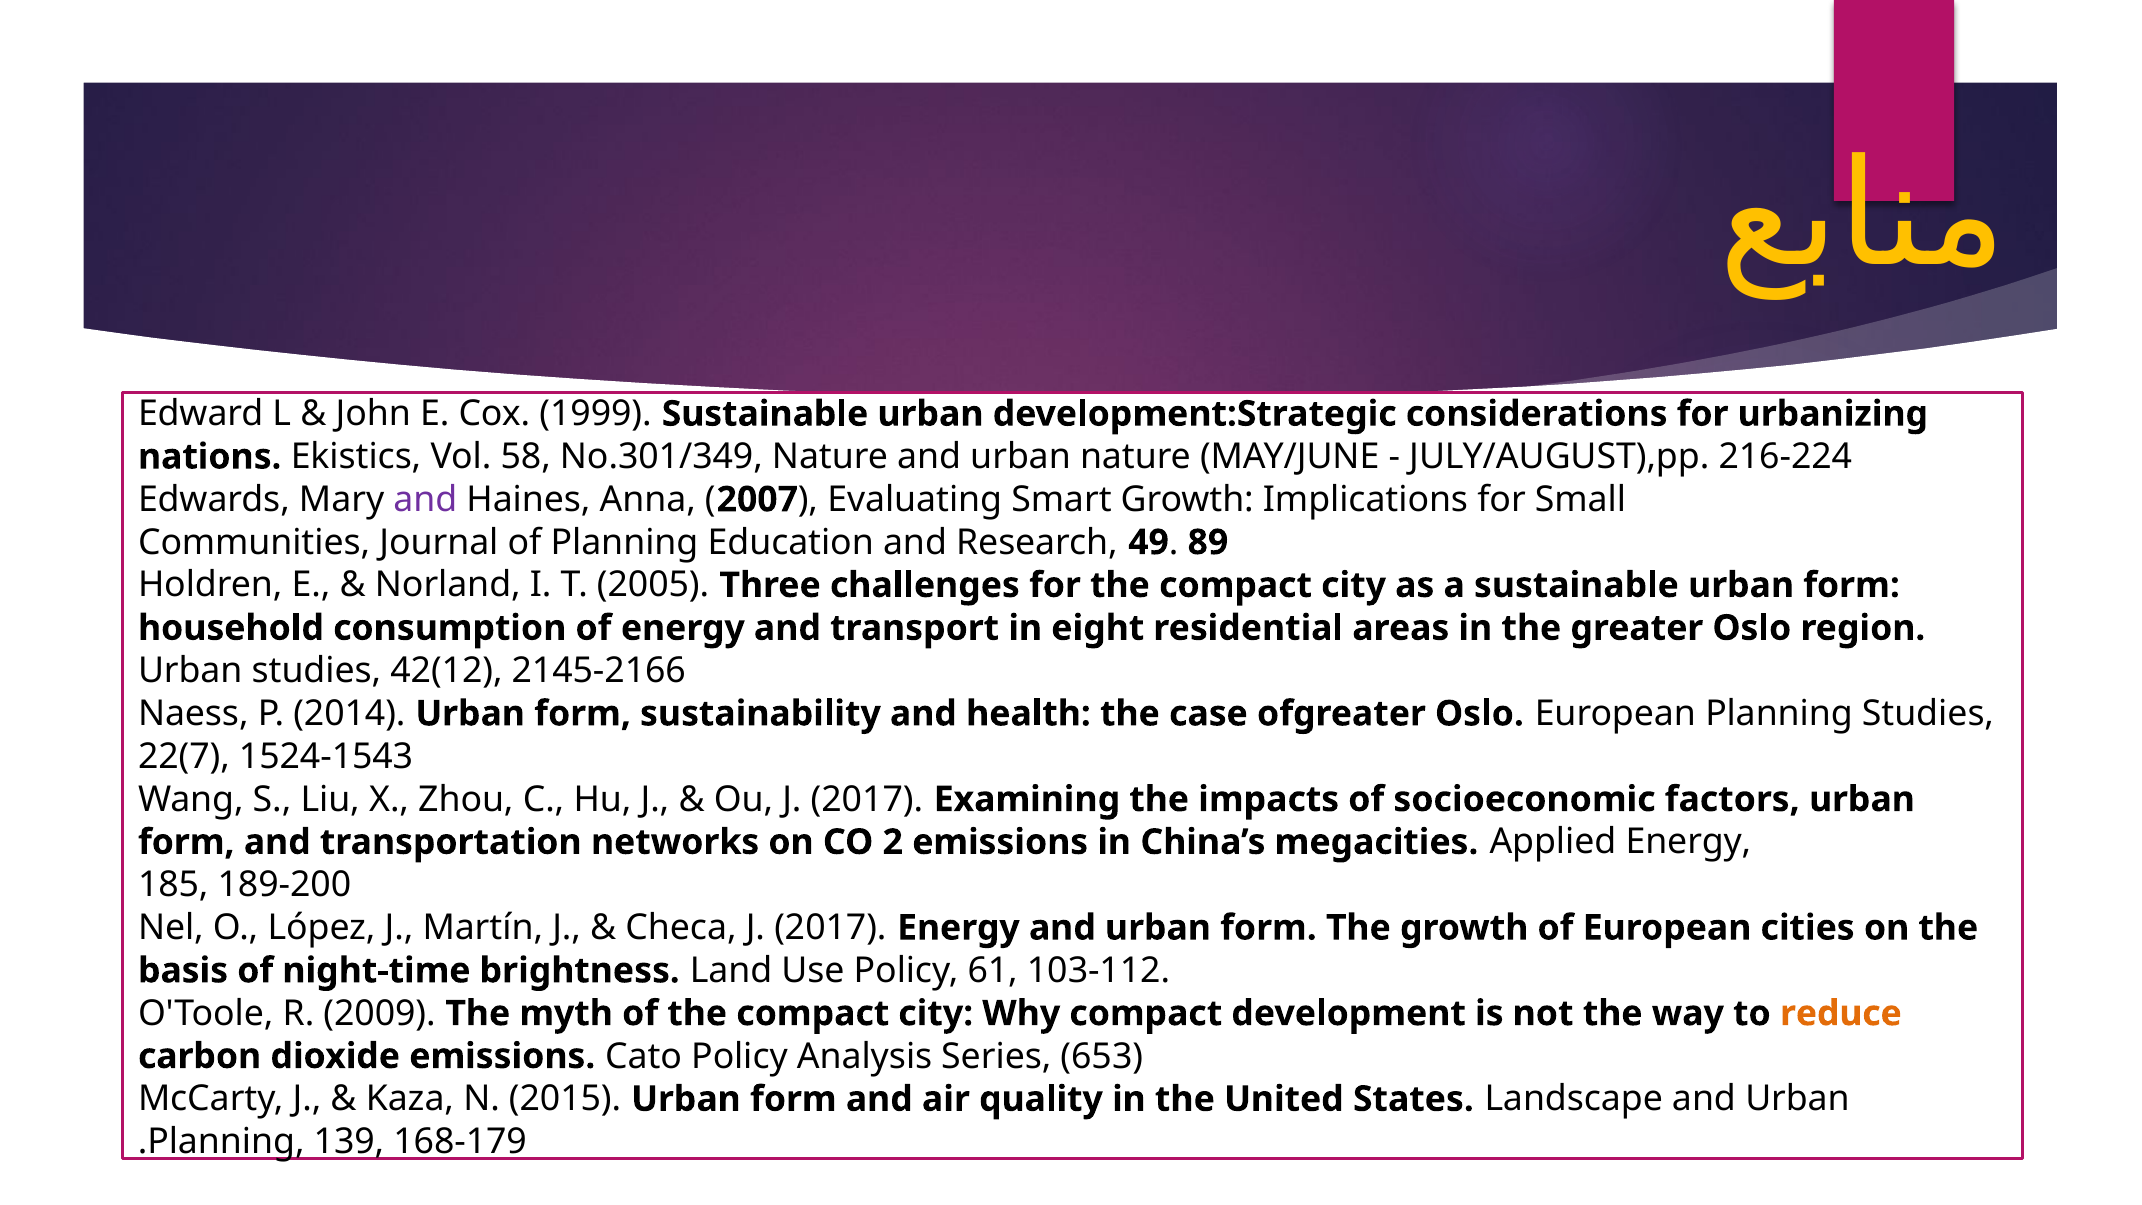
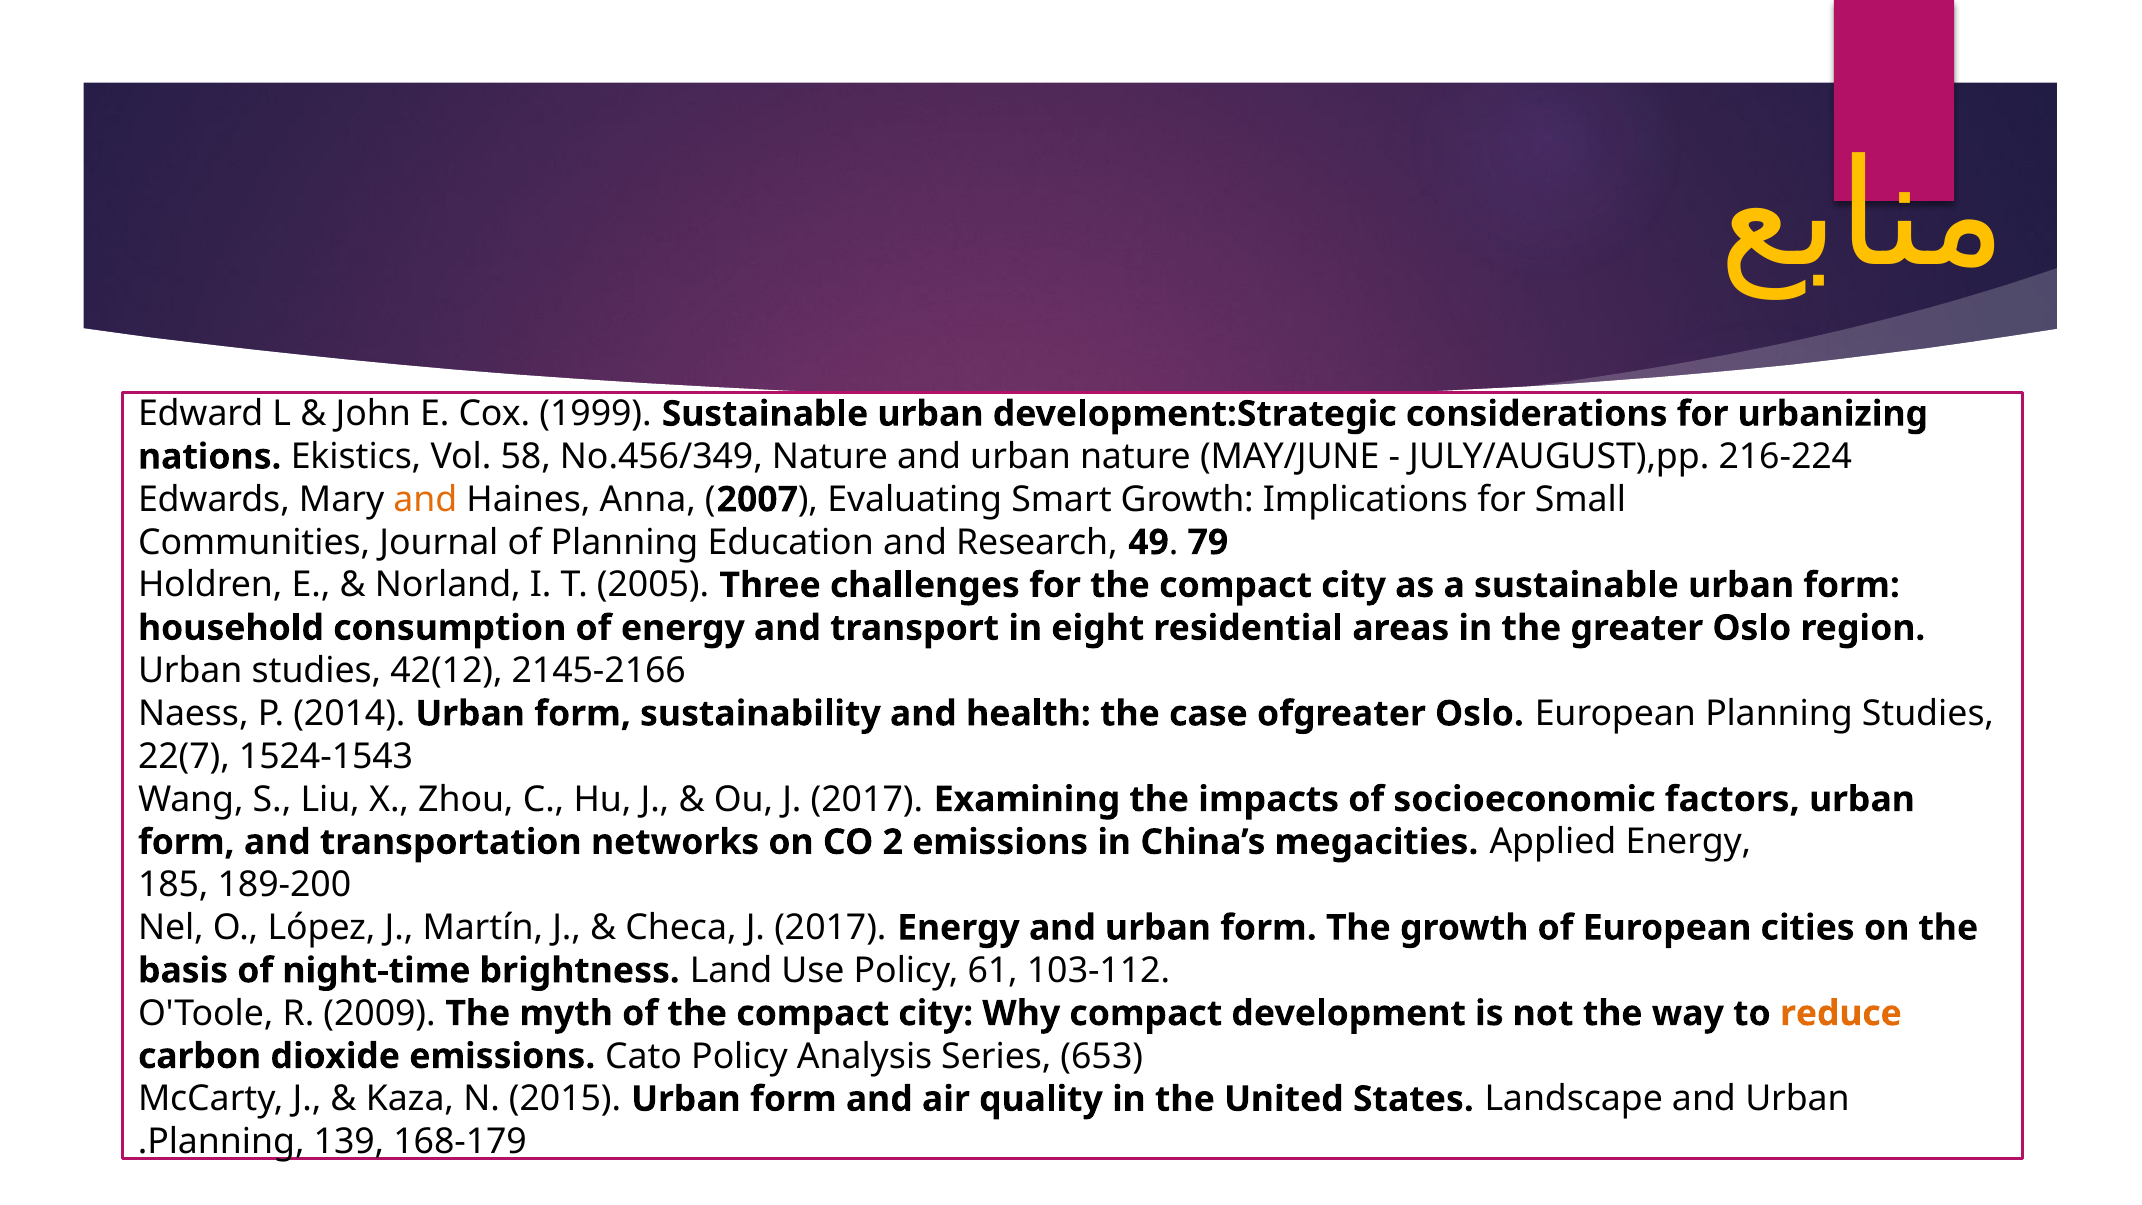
No.301/349: No.301/349 -> No.456/349 (661, 457)
and colour: purple -> orange (425, 500)
89: 89 -> 79 (1208, 542)
